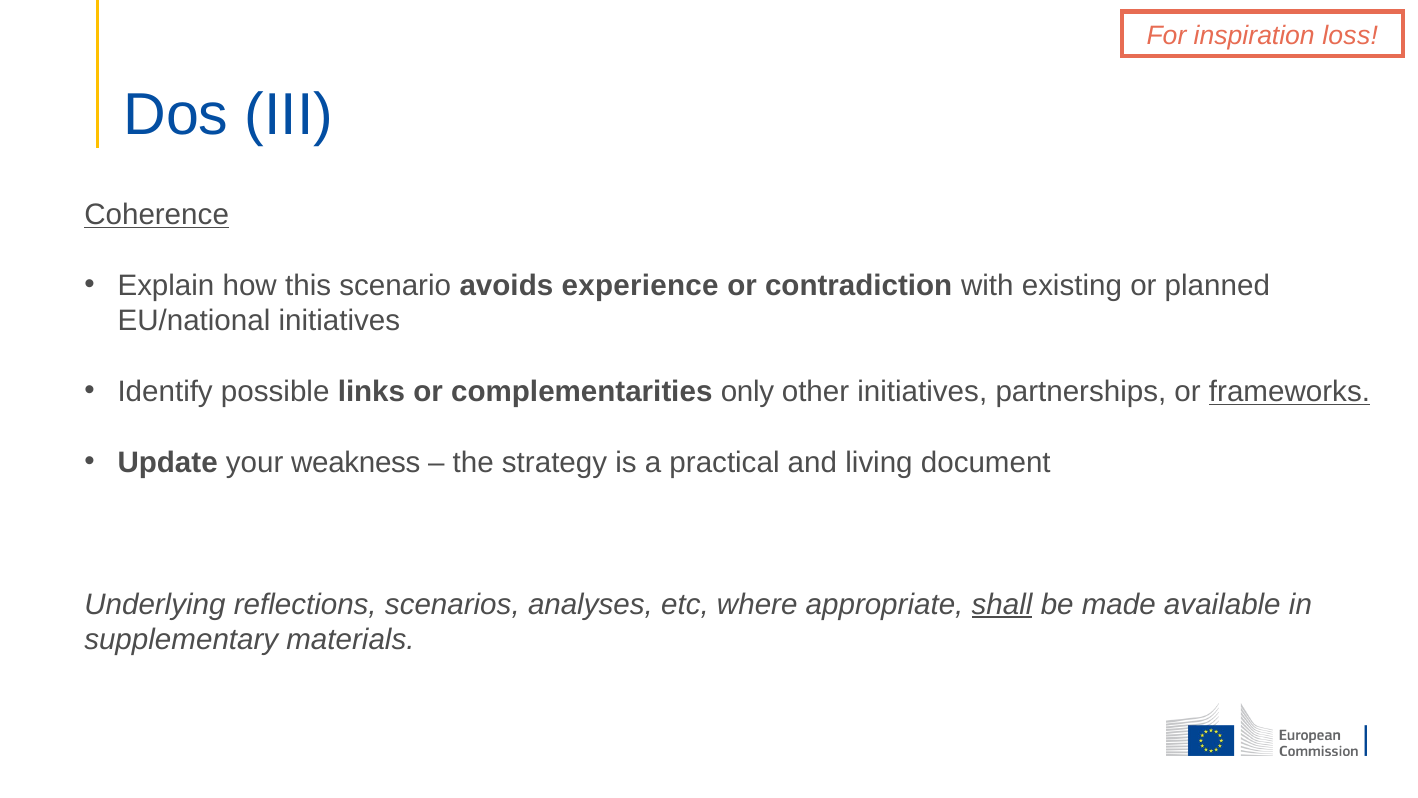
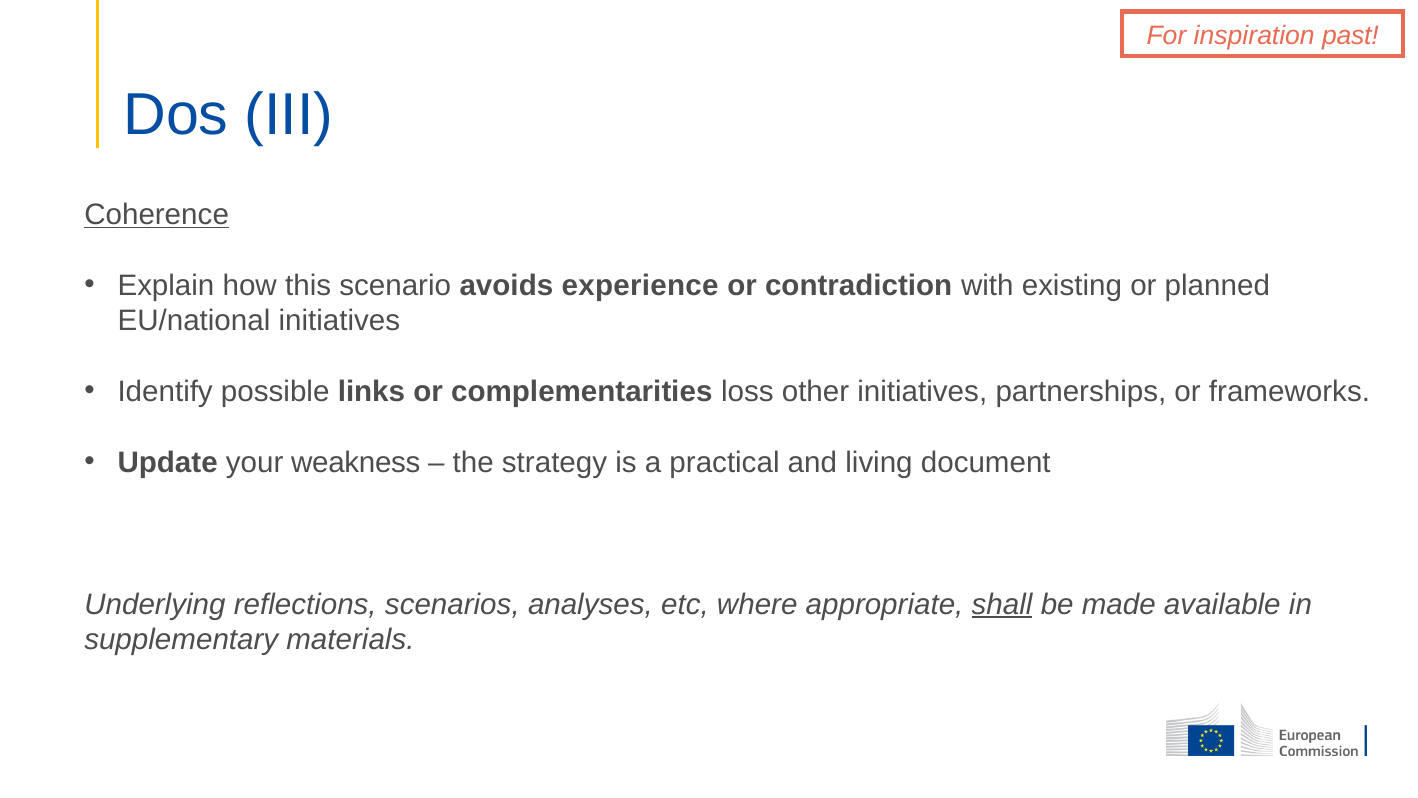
loss: loss -> past (1350, 36)
only: only -> loss (747, 392)
frameworks underline: present -> none (1289, 392)
